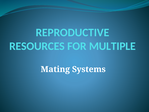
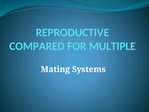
RESOURCES: RESOURCES -> COMPARED (37, 46)
